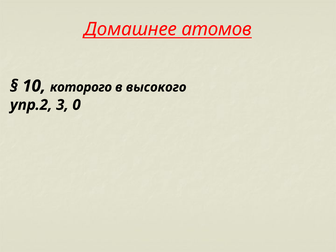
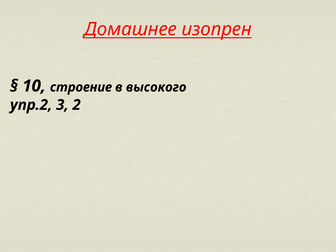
атомов: атомов -> изопрен (217, 29)
которого: которого -> строение (81, 87)
0: 0 -> 2 (77, 105)
